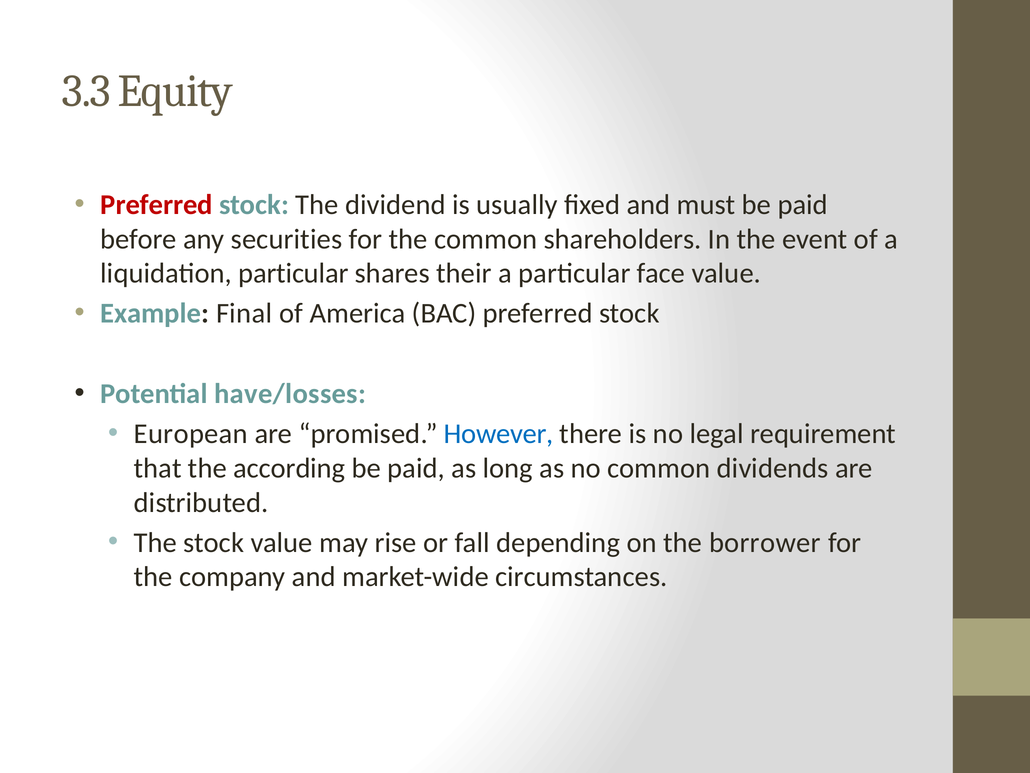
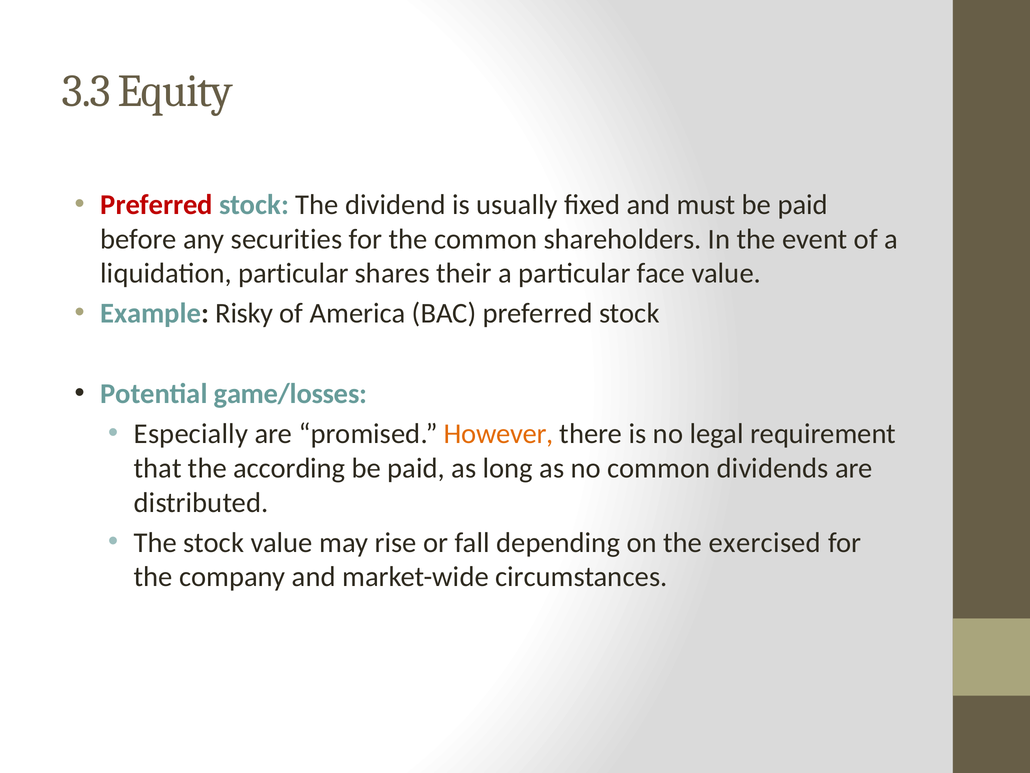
Final: Final -> Risky (244, 313)
have/losses: have/losses -> game/losses (290, 393)
European: European -> Especially (191, 434)
However colour: blue -> orange (499, 434)
borrower: borrower -> exercised (765, 542)
